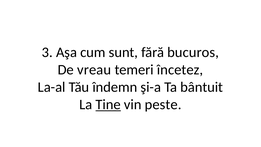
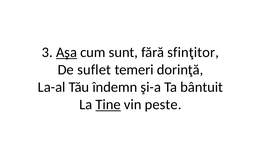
Aşa underline: none -> present (66, 52)
bucuros: bucuros -> sfinţitor (193, 52)
vreau: vreau -> suflet (94, 70)
încetez: încetez -> dorinţă (180, 70)
